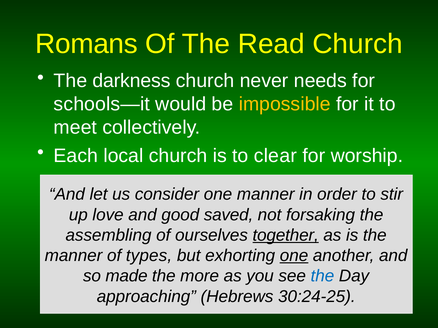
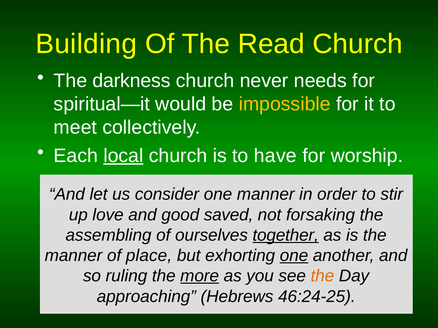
Romans: Romans -> Building (86, 44)
schools—it: schools—it -> spiritual—it (102, 104)
local underline: none -> present (123, 156)
clear: clear -> have (275, 156)
types: types -> place (149, 256)
made: made -> ruling (126, 276)
more underline: none -> present (200, 276)
the colour: blue -> orange (322, 276)
30:24-25: 30:24-25 -> 46:24-25 (317, 297)
